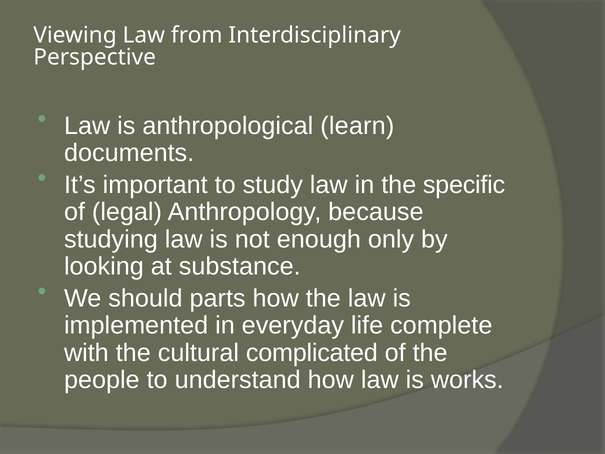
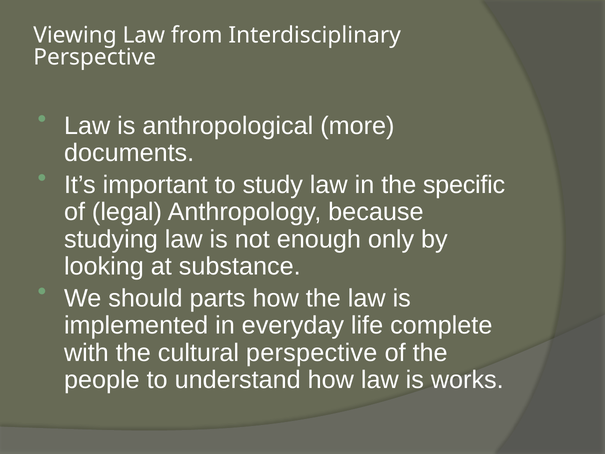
learn: learn -> more (357, 126)
cultural complicated: complicated -> perspective (312, 353)
